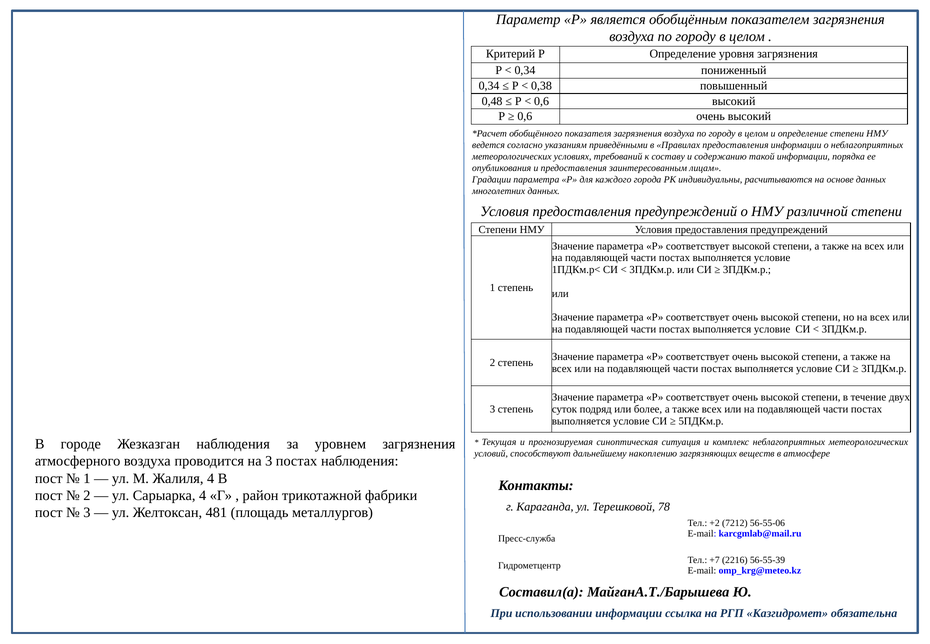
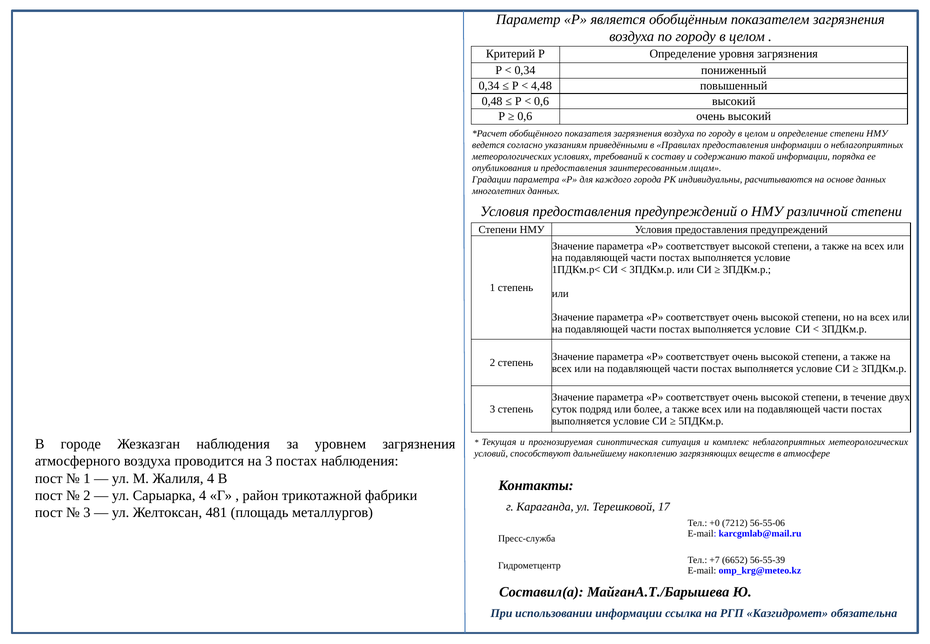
0,38: 0,38 -> 4,48 (541, 86)
78: 78 -> 17 (664, 507)
+2: +2 -> +0 (715, 523)
2216: 2216 -> 6652 (735, 560)
